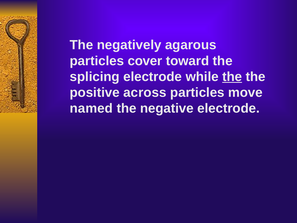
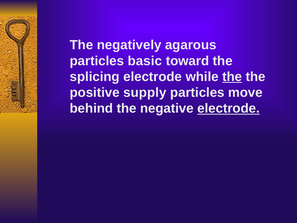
cover: cover -> basic (145, 61)
across: across -> supply (145, 92)
named: named -> behind (91, 108)
electrode underline: none -> present (229, 108)
